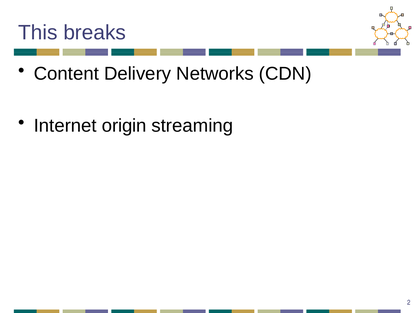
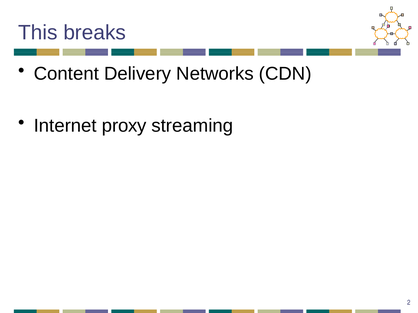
origin: origin -> proxy (124, 126)
